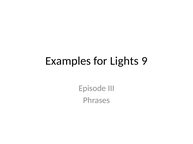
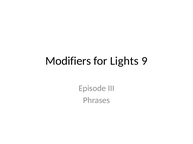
Examples: Examples -> Modifiers (68, 61)
